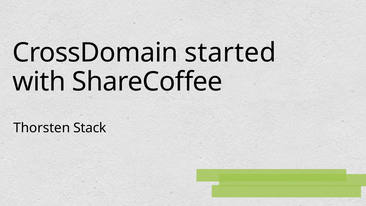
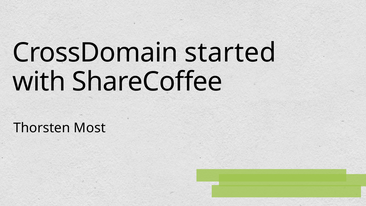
Stack: Stack -> Most (90, 128)
